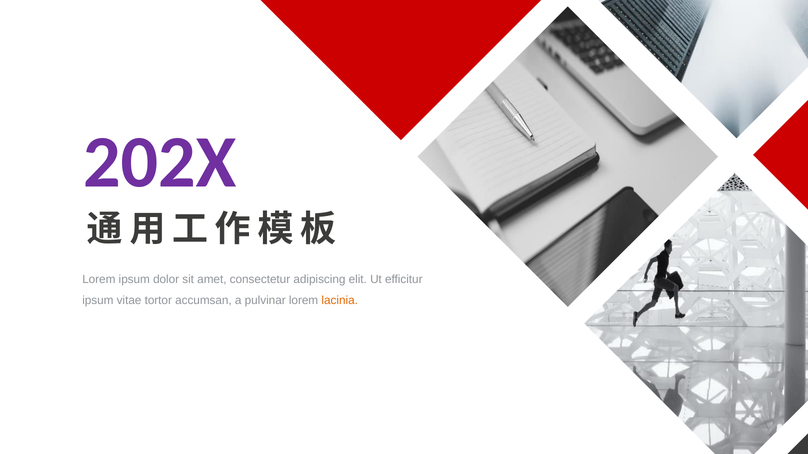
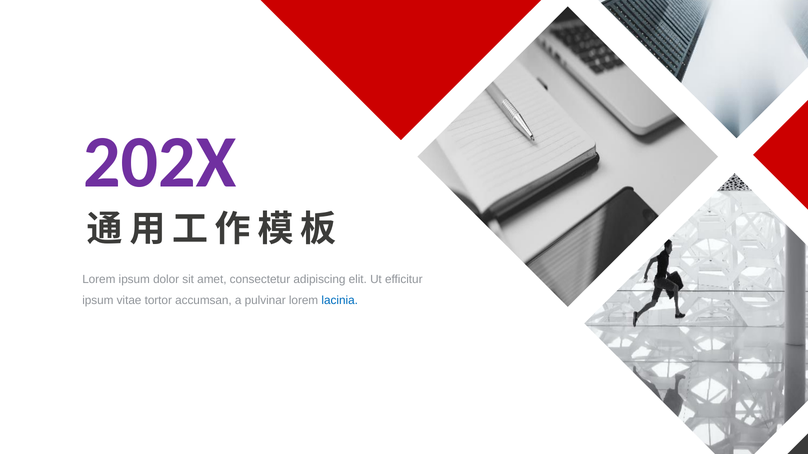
lacinia colour: orange -> blue (340, 301)
